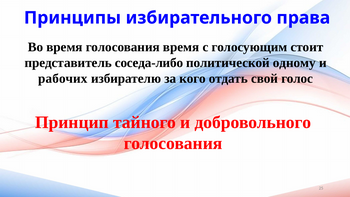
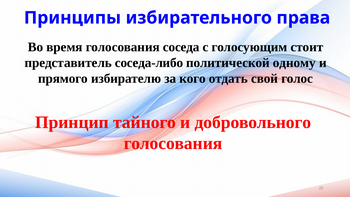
голосования время: время -> соседа (181, 47)
рабочих: рабочих -> прямого (63, 79)
